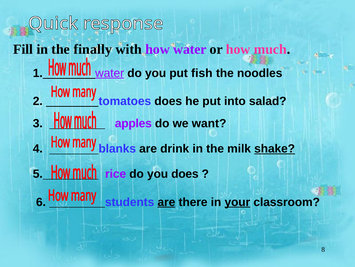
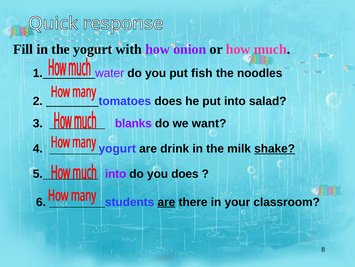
the finally: finally -> yogurt (93, 49)
how water: water -> onion (190, 49)
water underline: present -> none (110, 73)
apples: apples -> blanks (133, 123)
4 blanks: blanks -> yogurt (117, 148)
5 rice: rice -> into (116, 174)
your underline: present -> none (237, 202)
